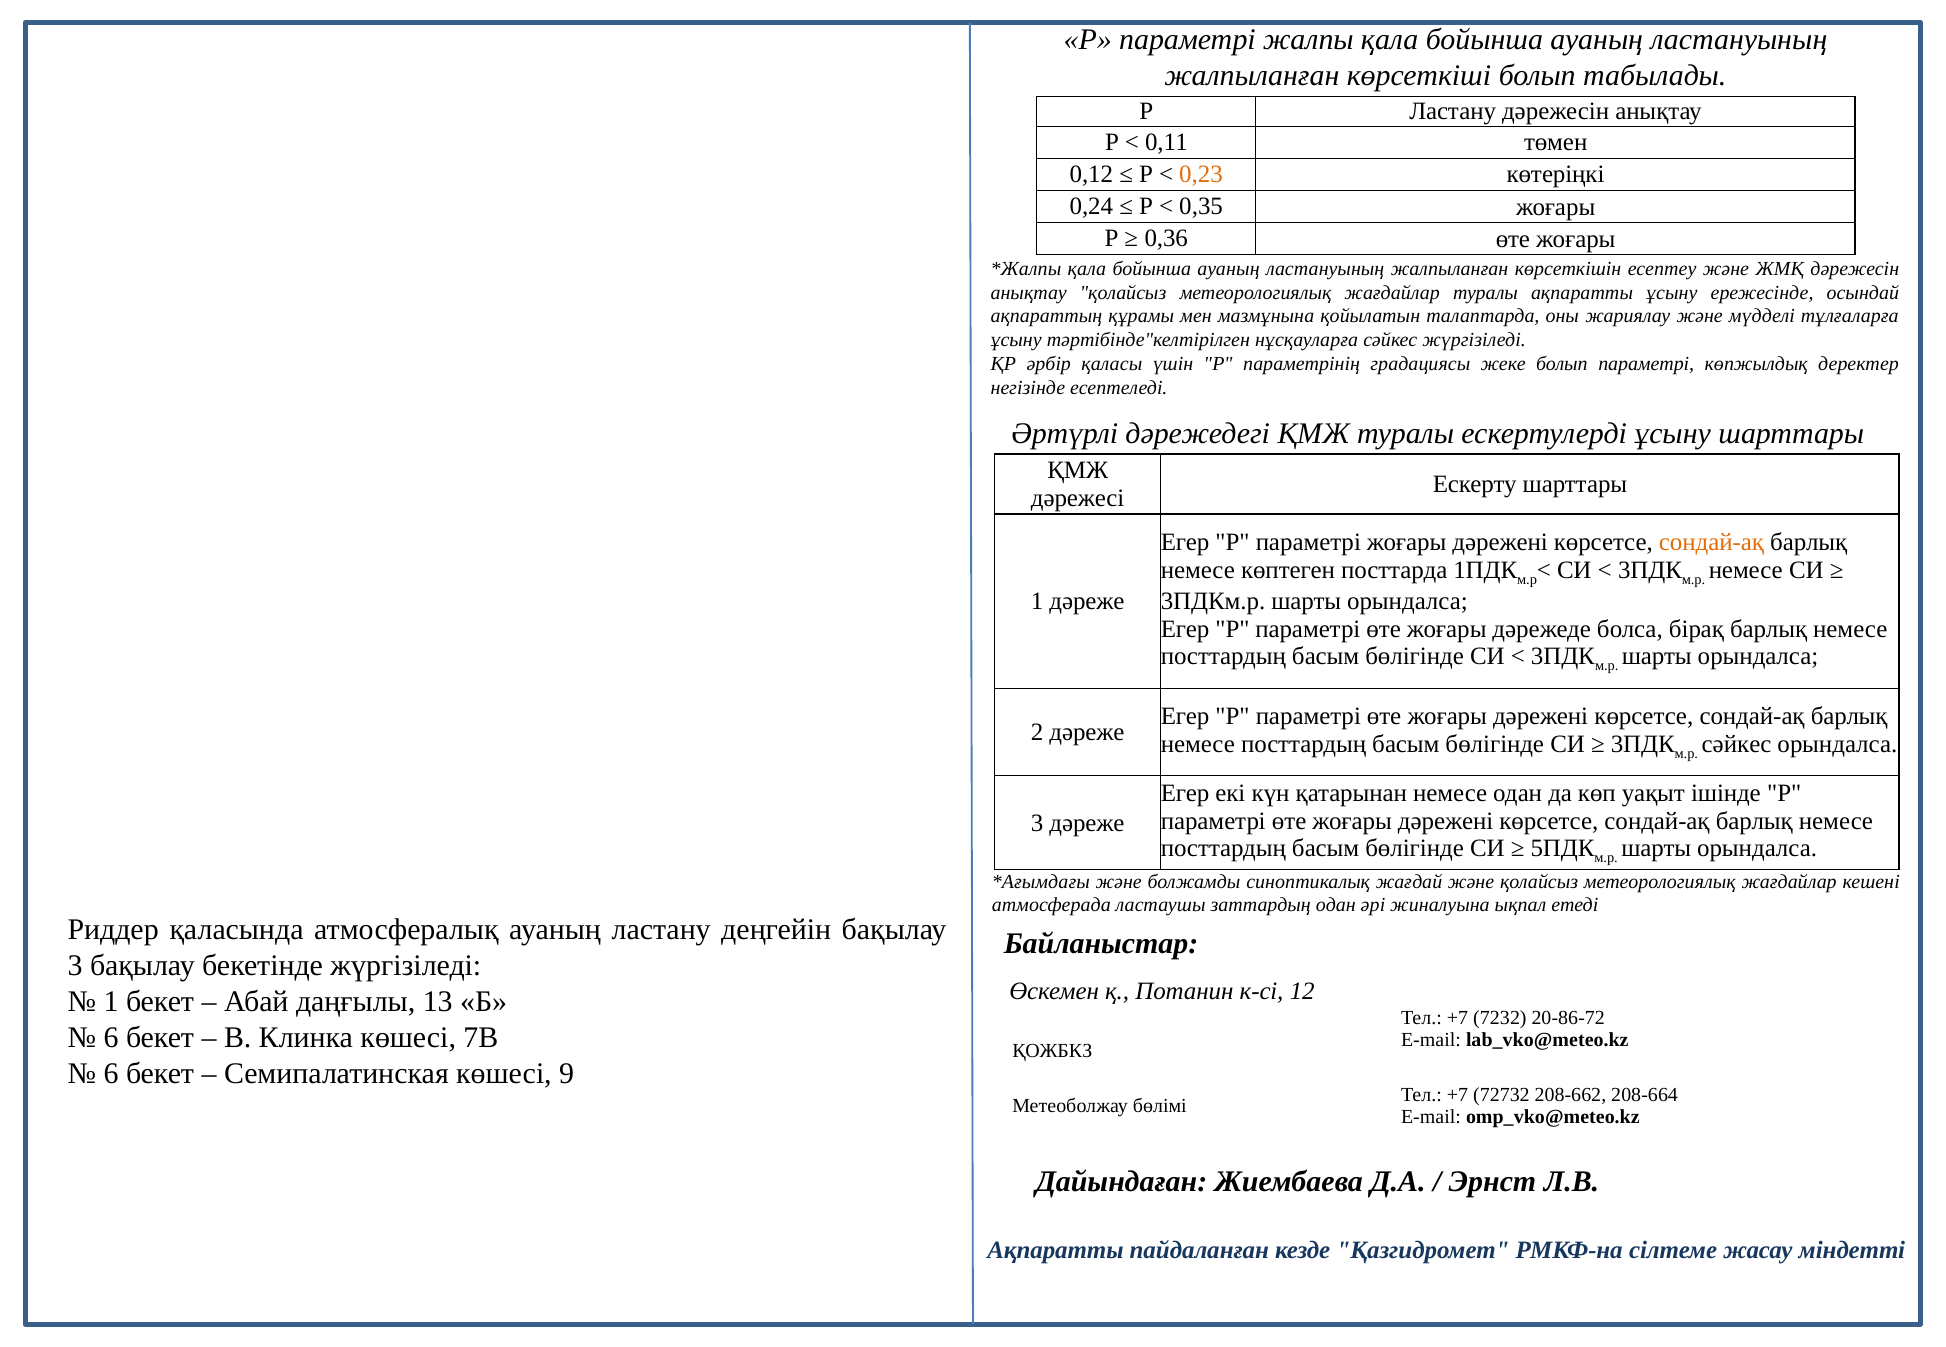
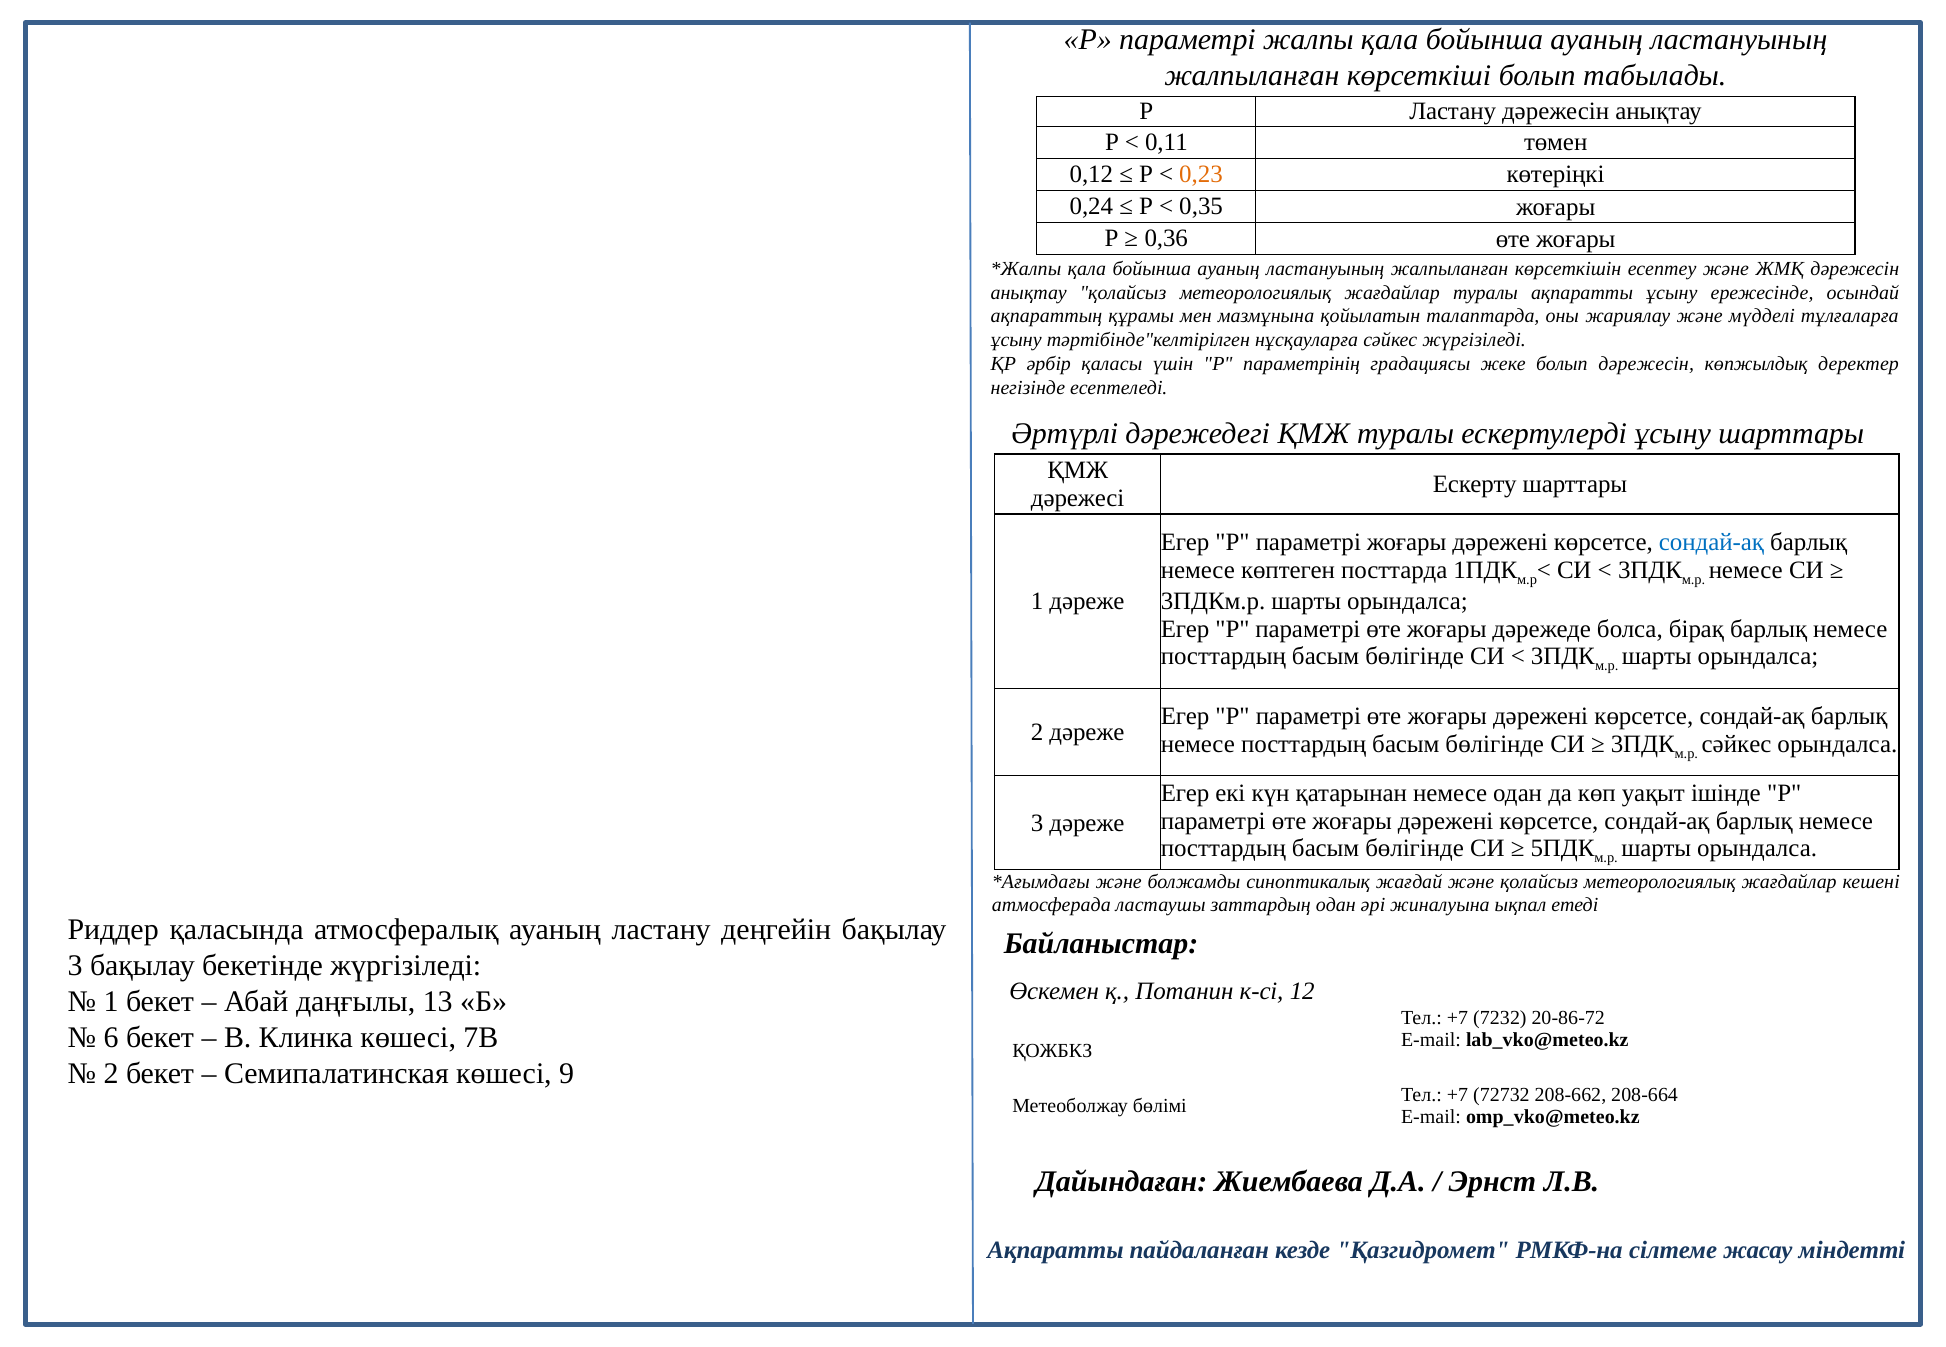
болып параметрі: параметрі -> дәрежесін (1646, 364)
сондай-ақ colour: orange -> blue (1711, 542)
6: 6 -> 2 (111, 1074)
